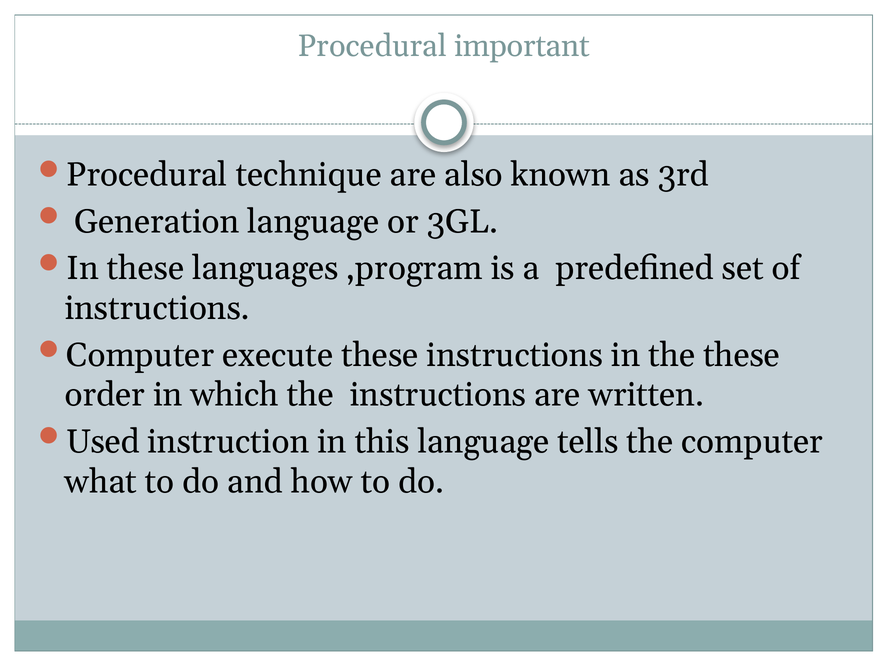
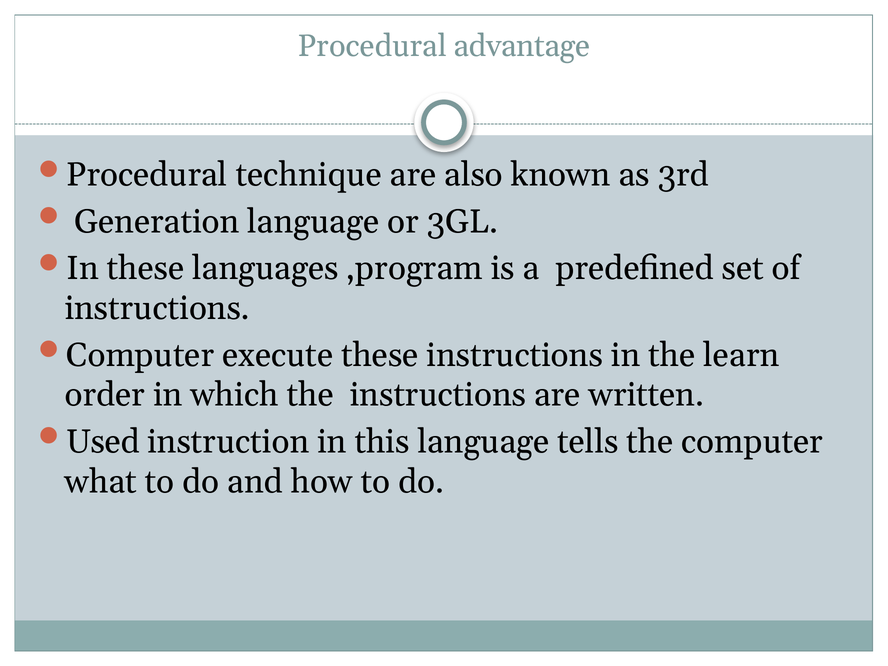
important: important -> advantage (522, 46)
the these: these -> learn (741, 355)
